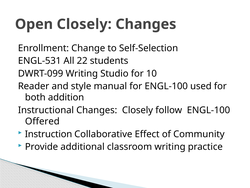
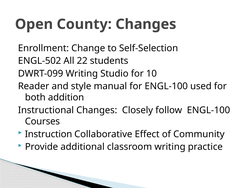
Open Closely: Closely -> County (84, 24)
ENGL-531: ENGL-531 -> ENGL-502 (40, 61)
Offered: Offered -> Courses (42, 121)
